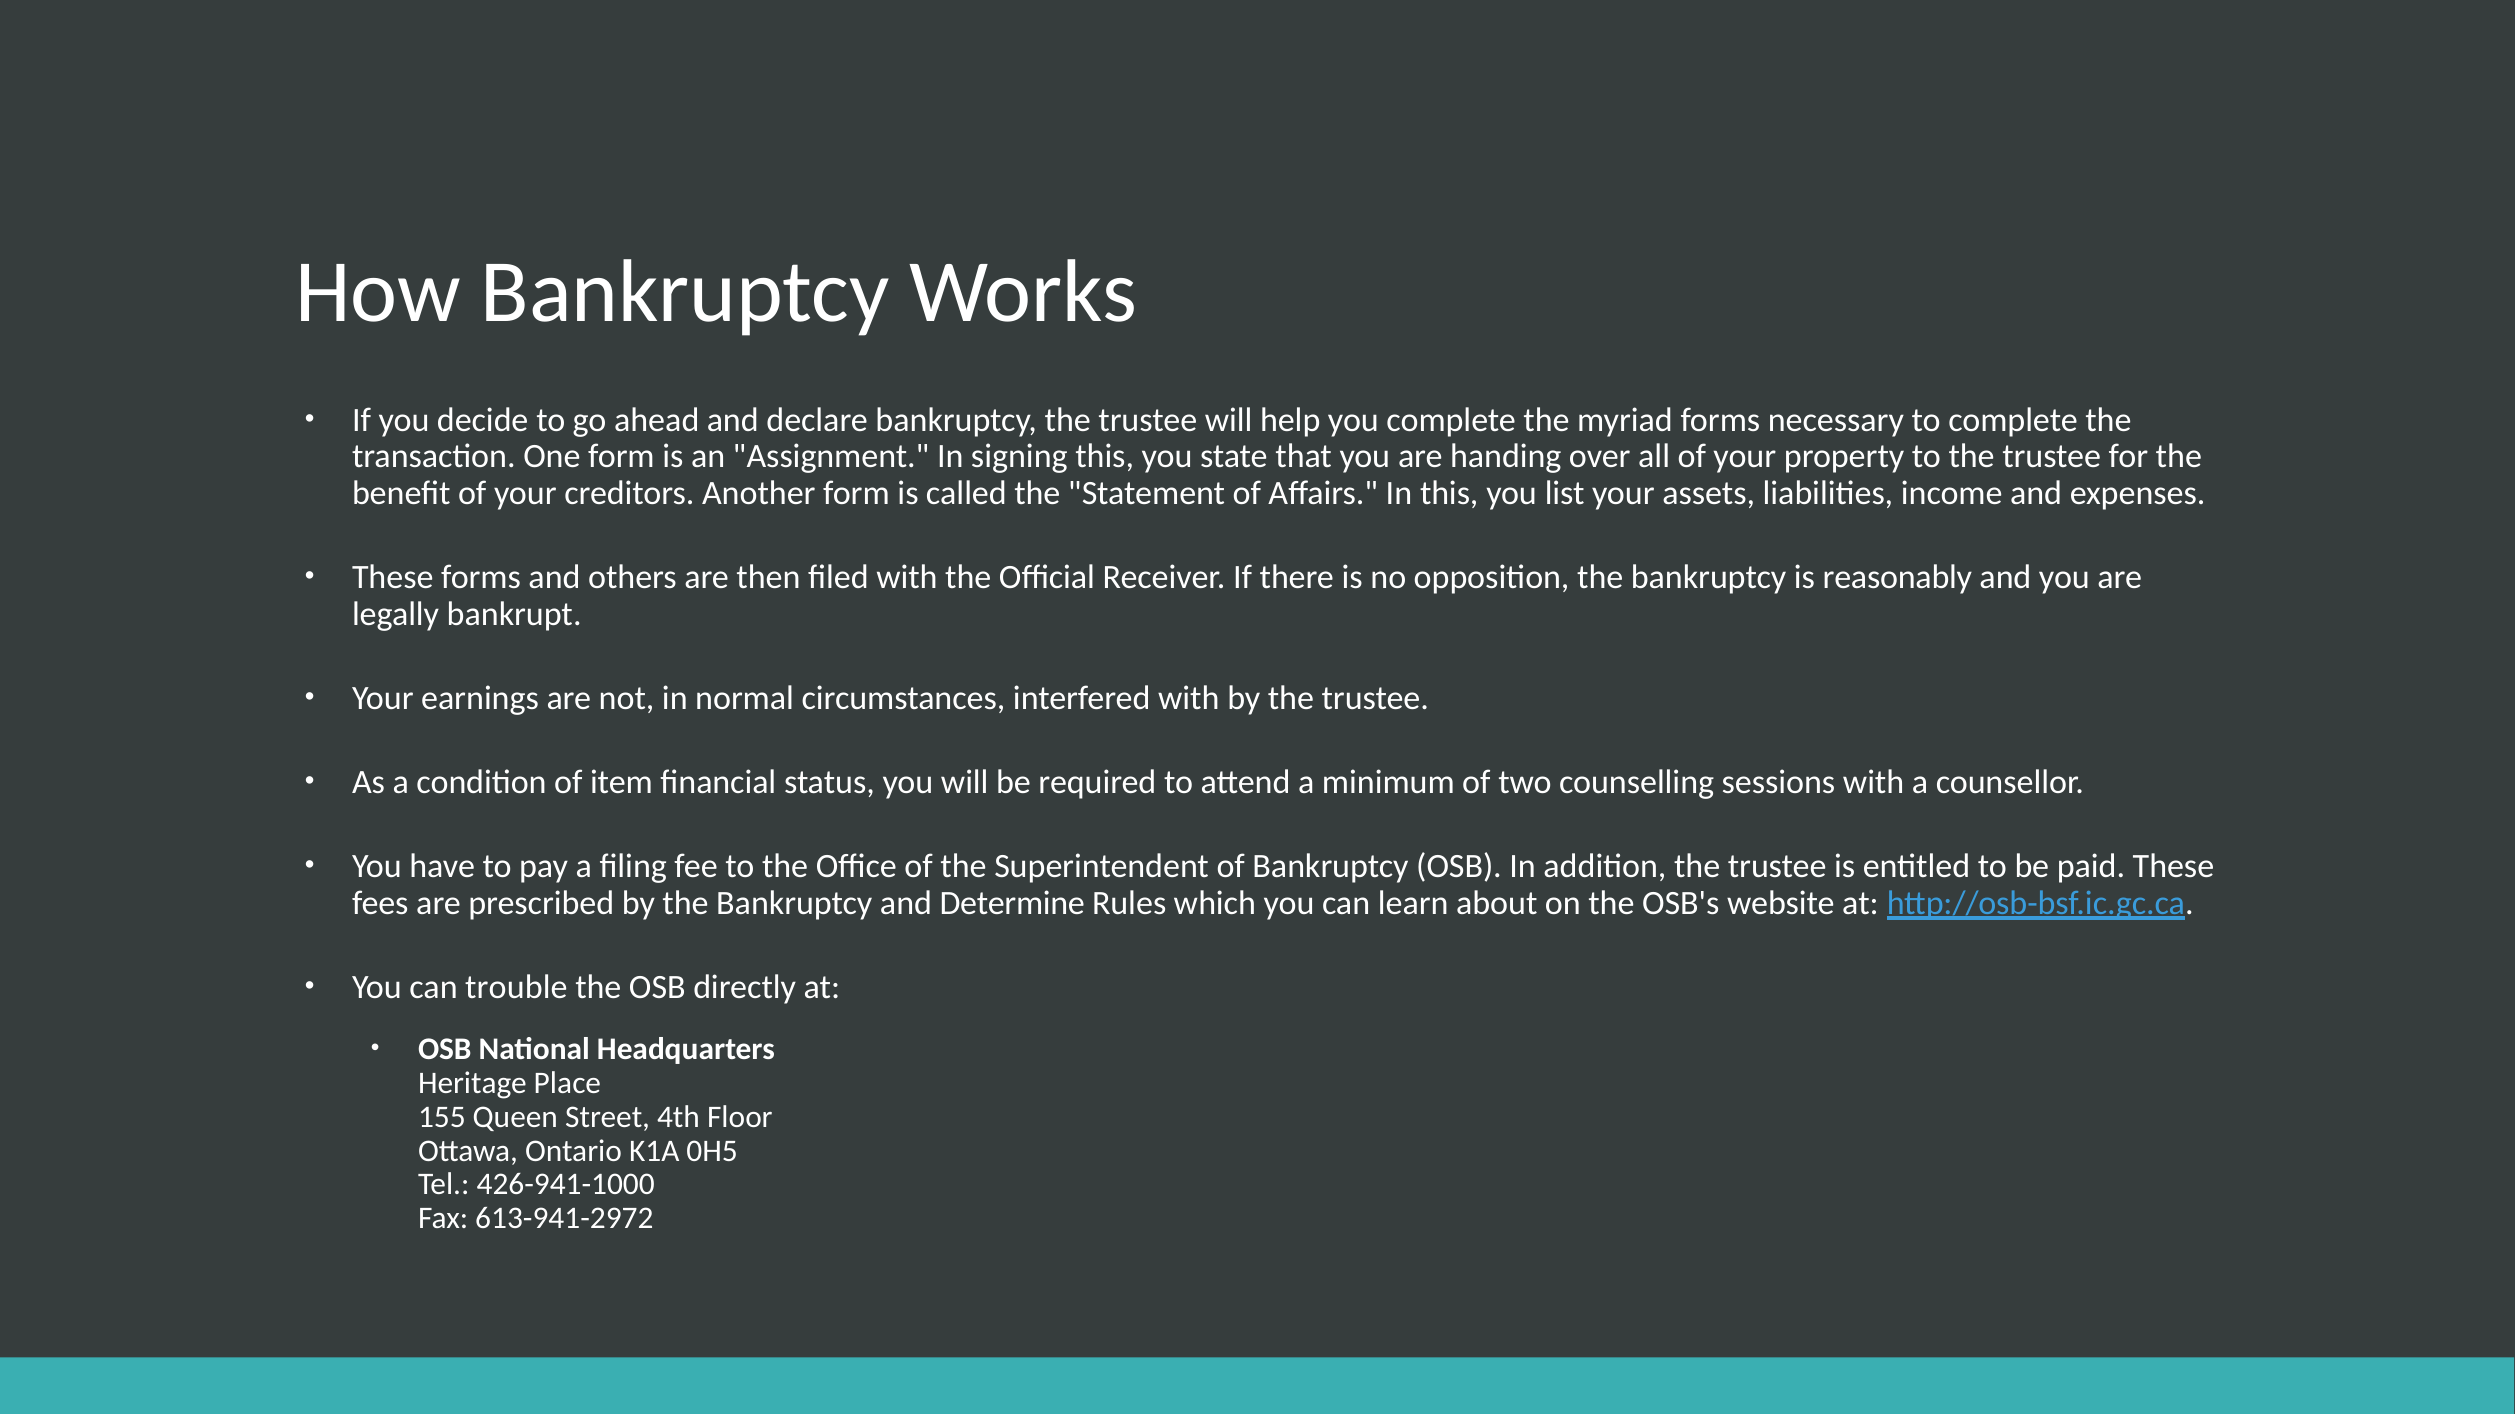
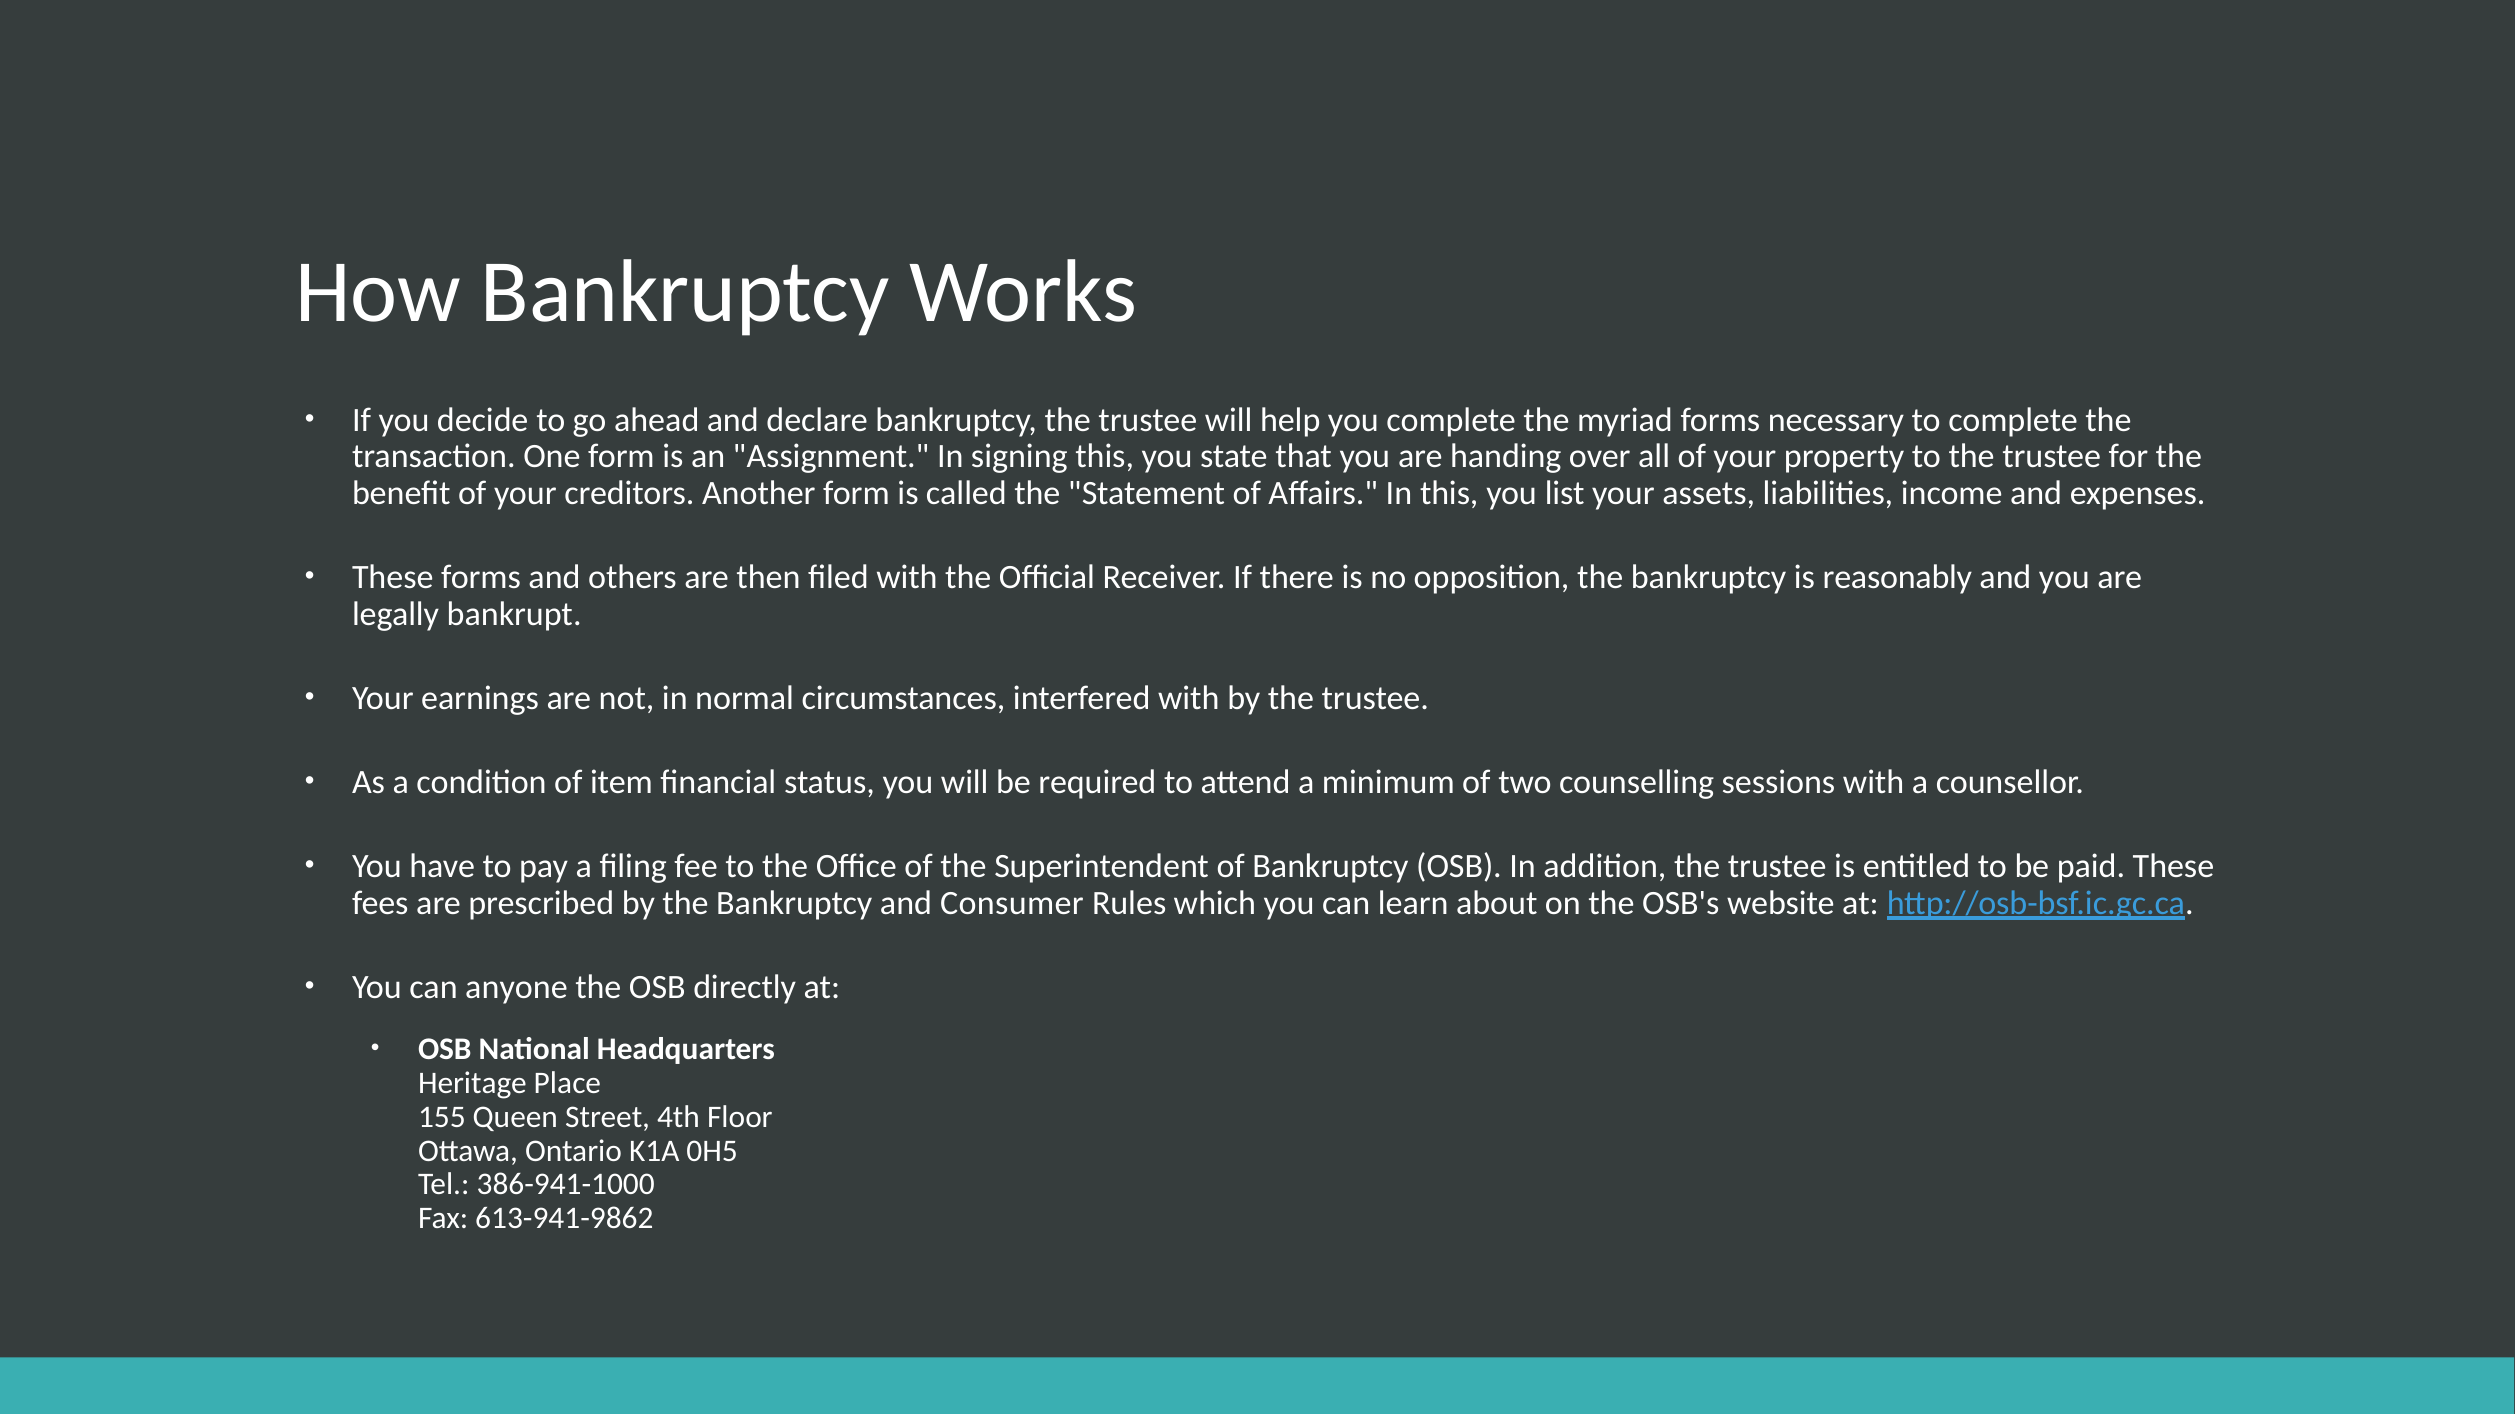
Determine: Determine -> Consumer (1012, 904)
trouble: trouble -> anyone (517, 988)
426-941-1000: 426-941-1000 -> 386-941-1000 (566, 1185)
613-941-2972: 613-941-2972 -> 613-941-9862 (564, 1219)
